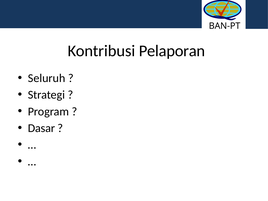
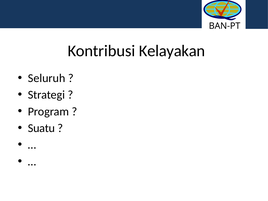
Pelaporan: Pelaporan -> Kelayakan (172, 51)
Dasar: Dasar -> Suatu (41, 128)
